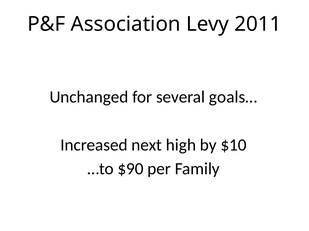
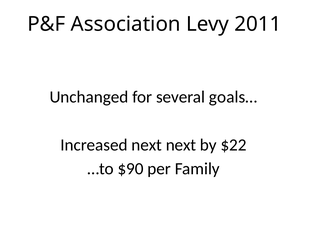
next high: high -> next (181, 145)
$10: $10 -> $22 (234, 145)
